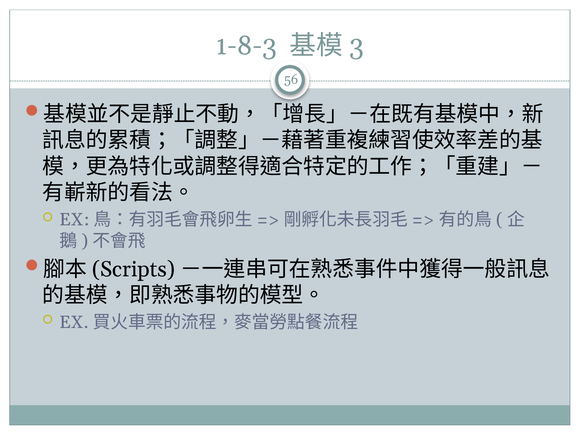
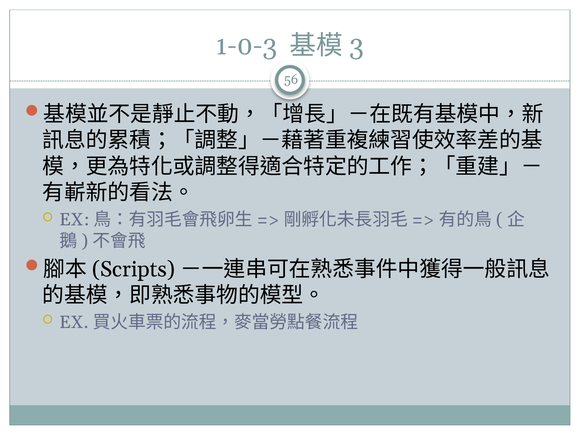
1-8-3: 1-8-3 -> 1-0-3 (246, 46)
